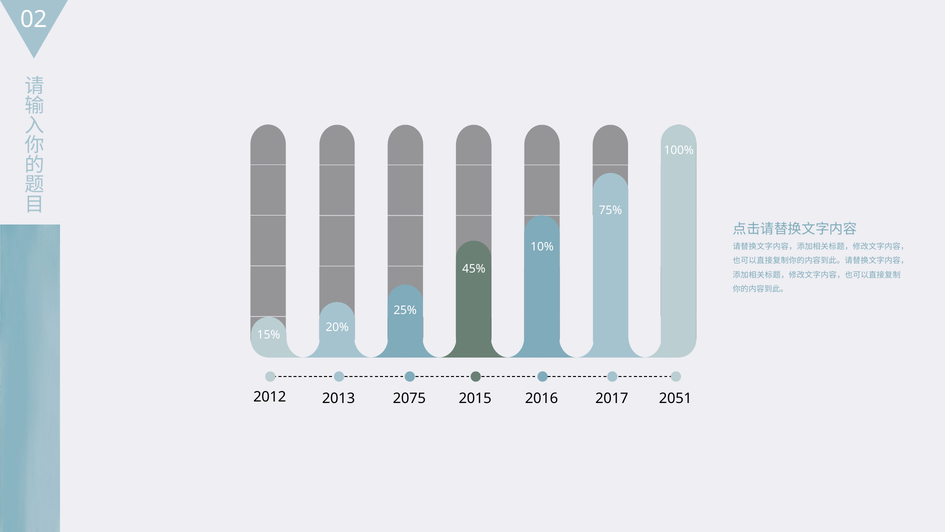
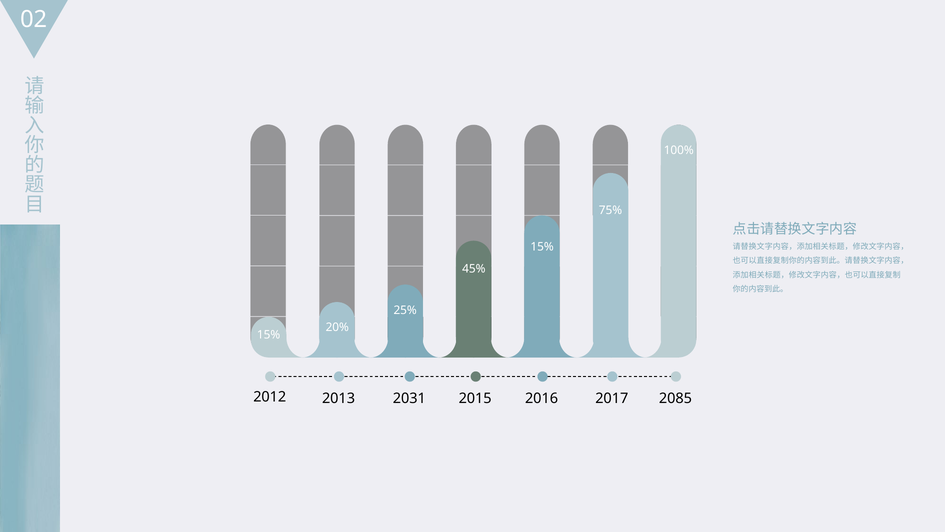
10%: 10% -> 15% (542, 247)
2075: 2075 -> 2031 (409, 398)
2051: 2051 -> 2085 (675, 398)
